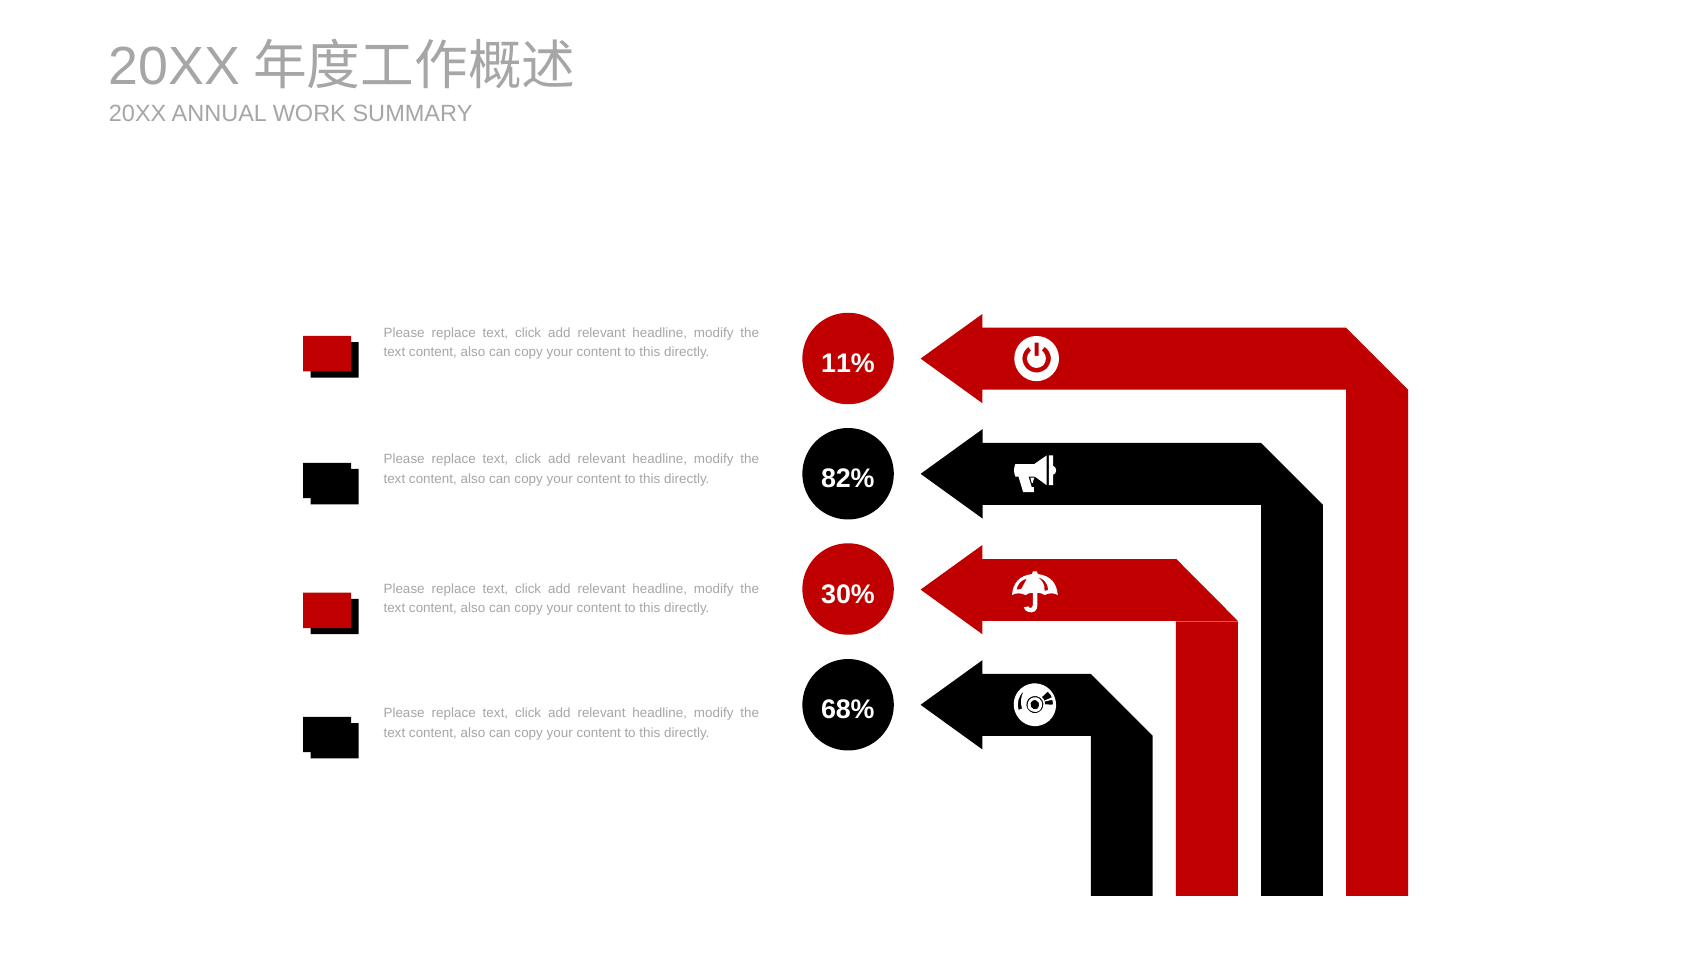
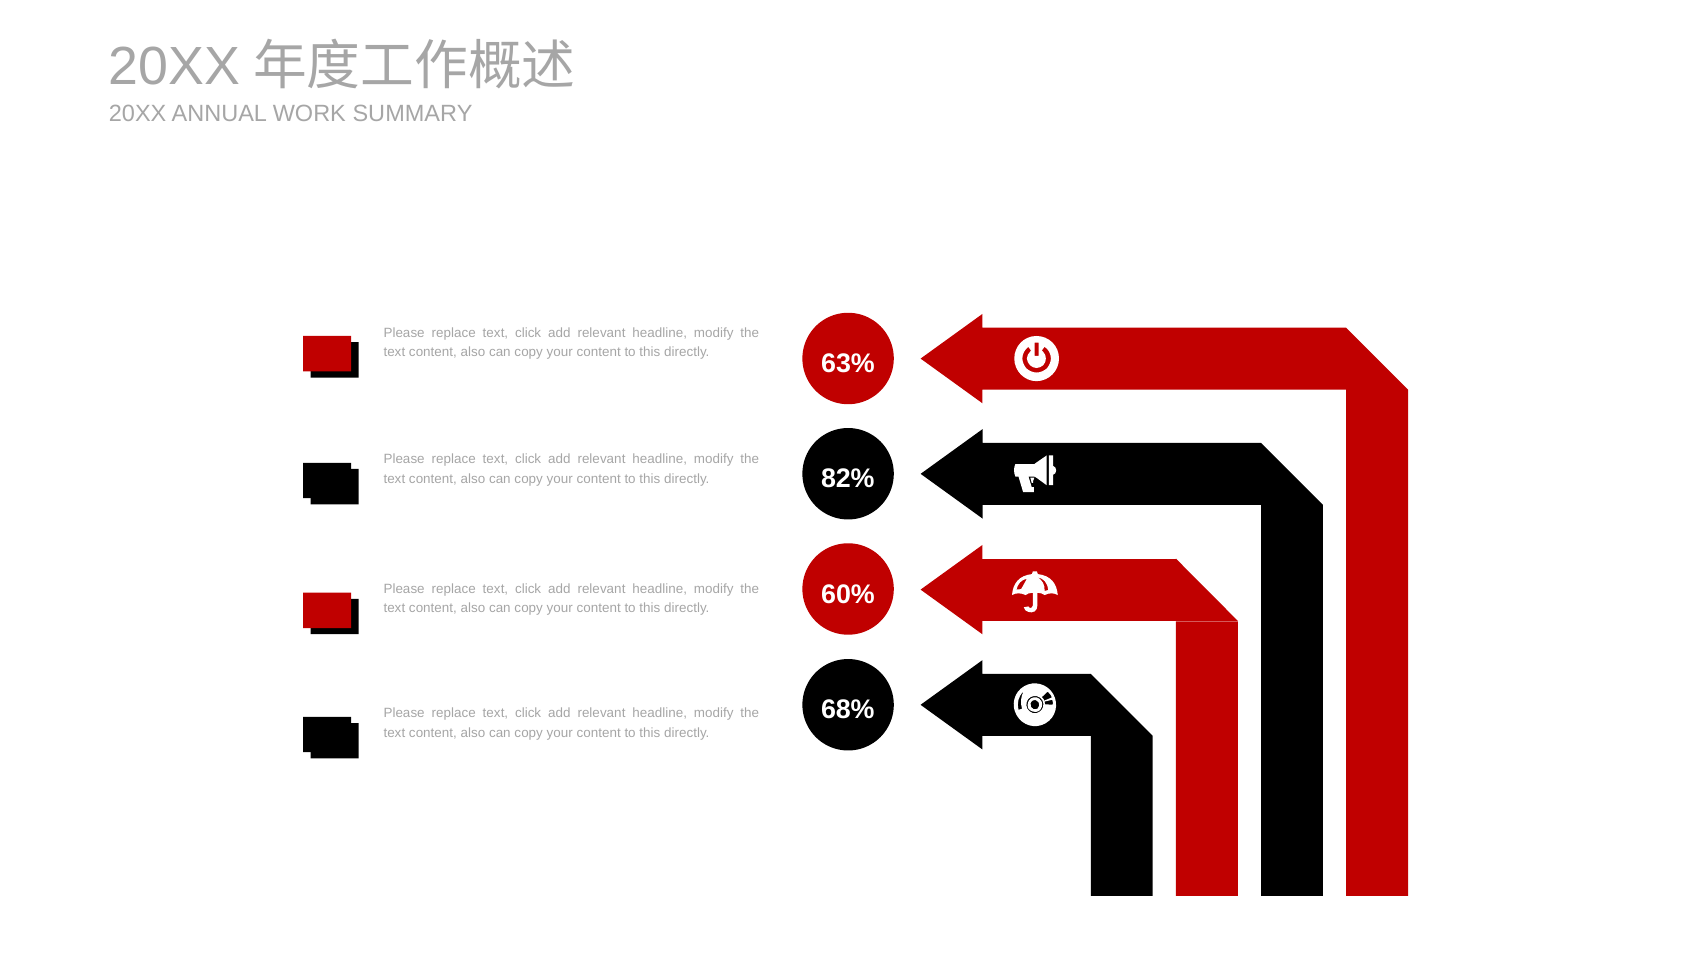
11%: 11% -> 63% (848, 363)
30%: 30% -> 60% (848, 594)
